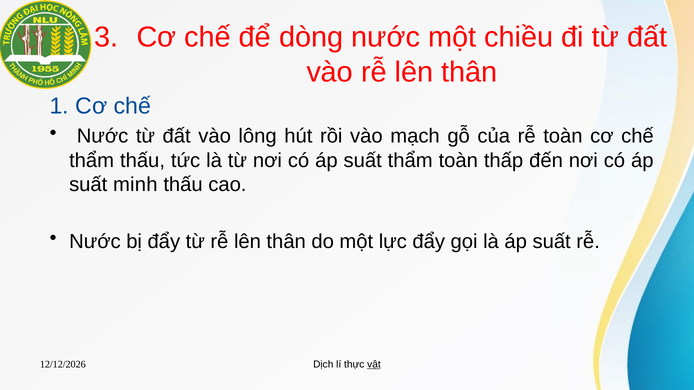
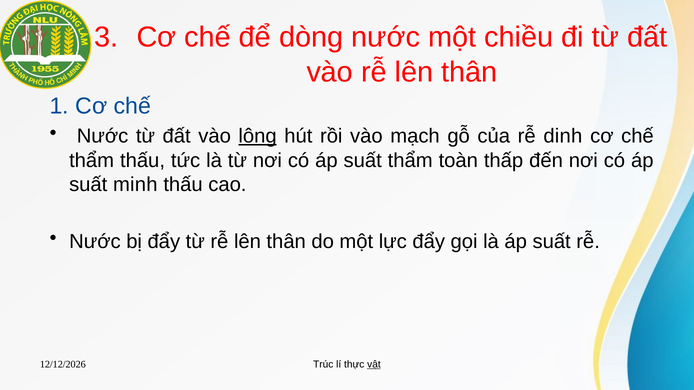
lông underline: none -> present (258, 136)
rễ toàn: toàn -> dinh (563, 136)
Dịch: Dịch -> Trúc (323, 365)
